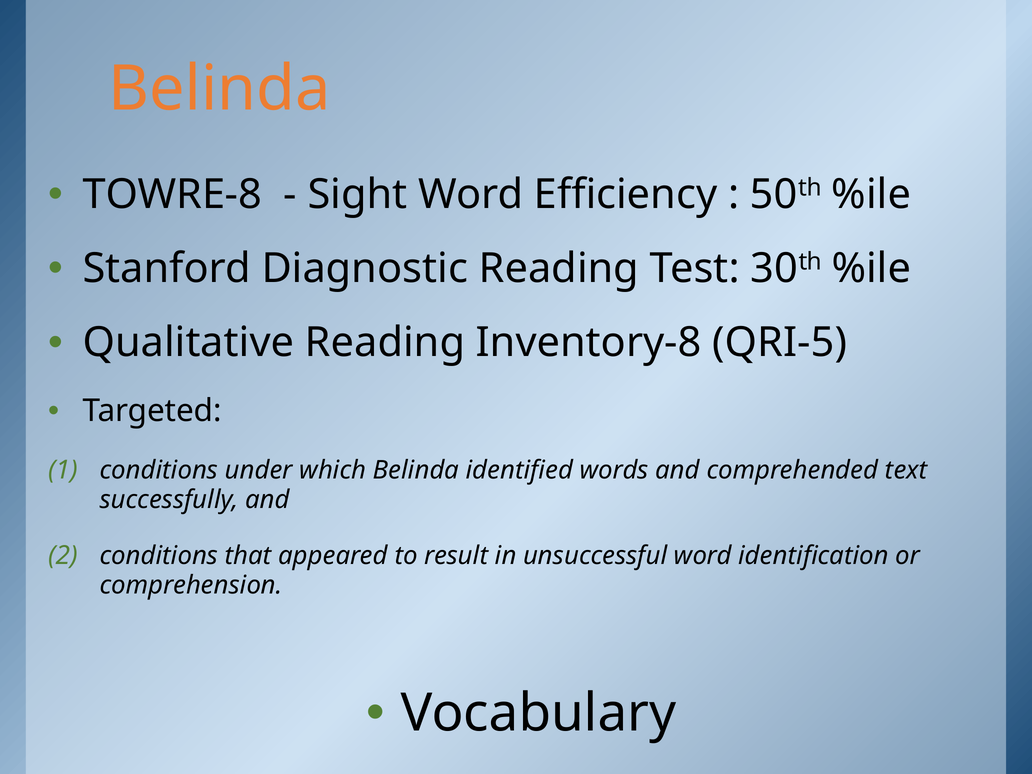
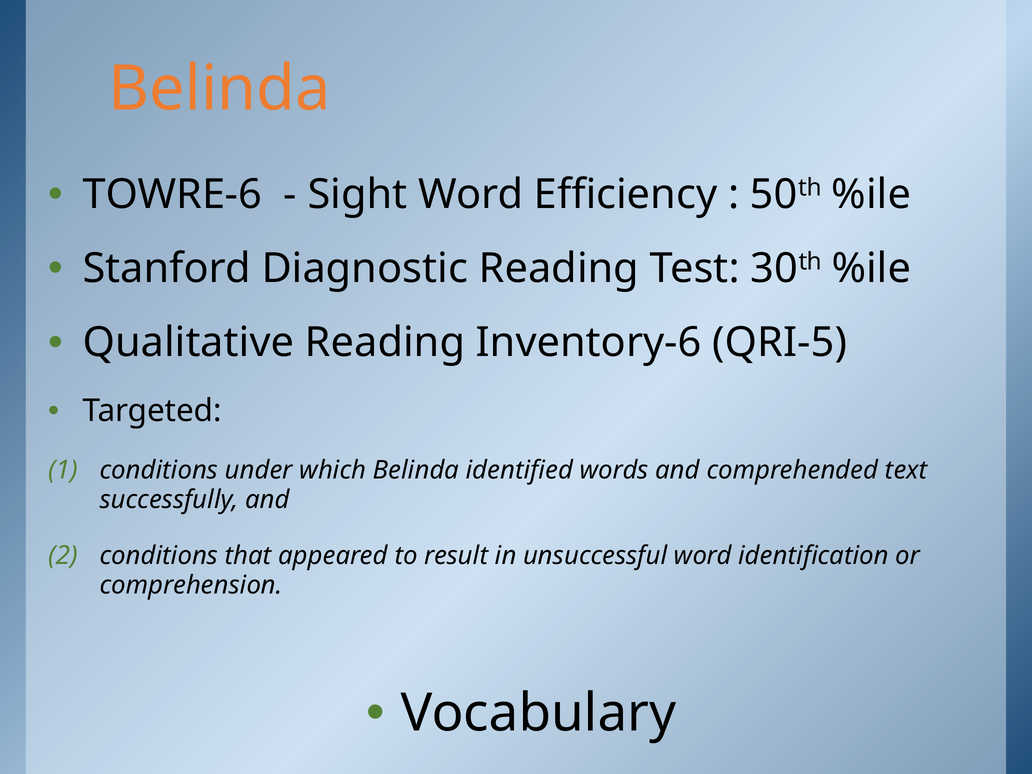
TOWRE-8: TOWRE-8 -> TOWRE-6 (172, 194)
Inventory-8: Inventory-8 -> Inventory-6 (589, 343)
